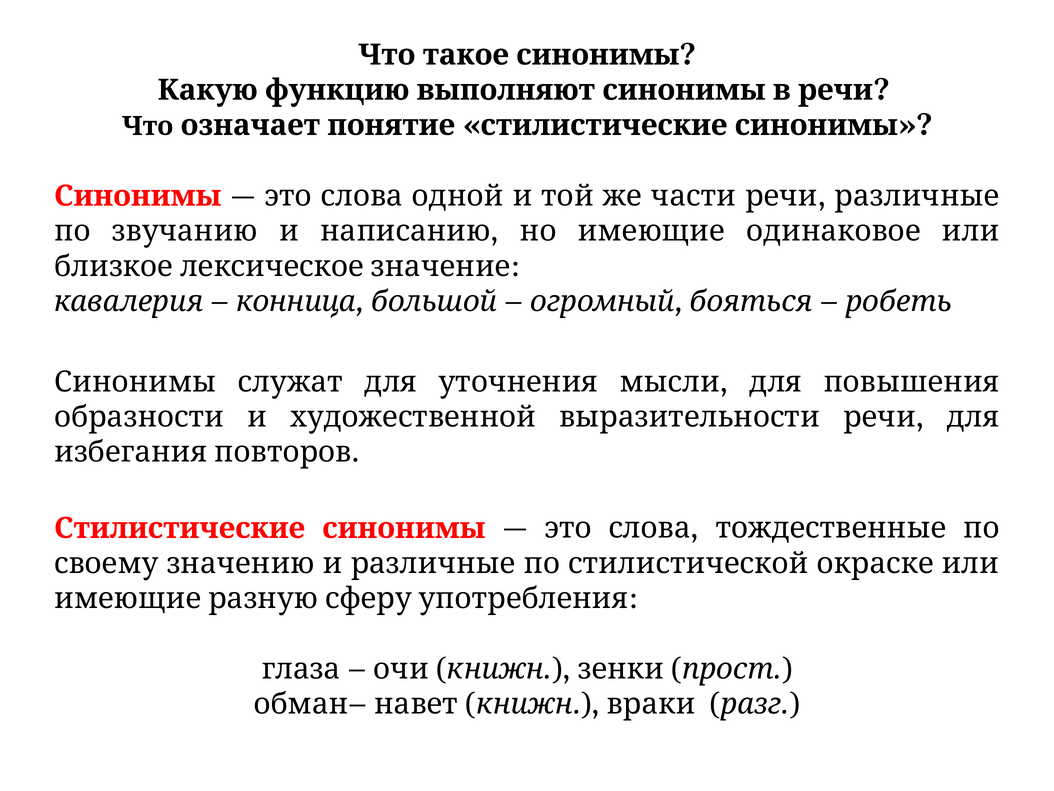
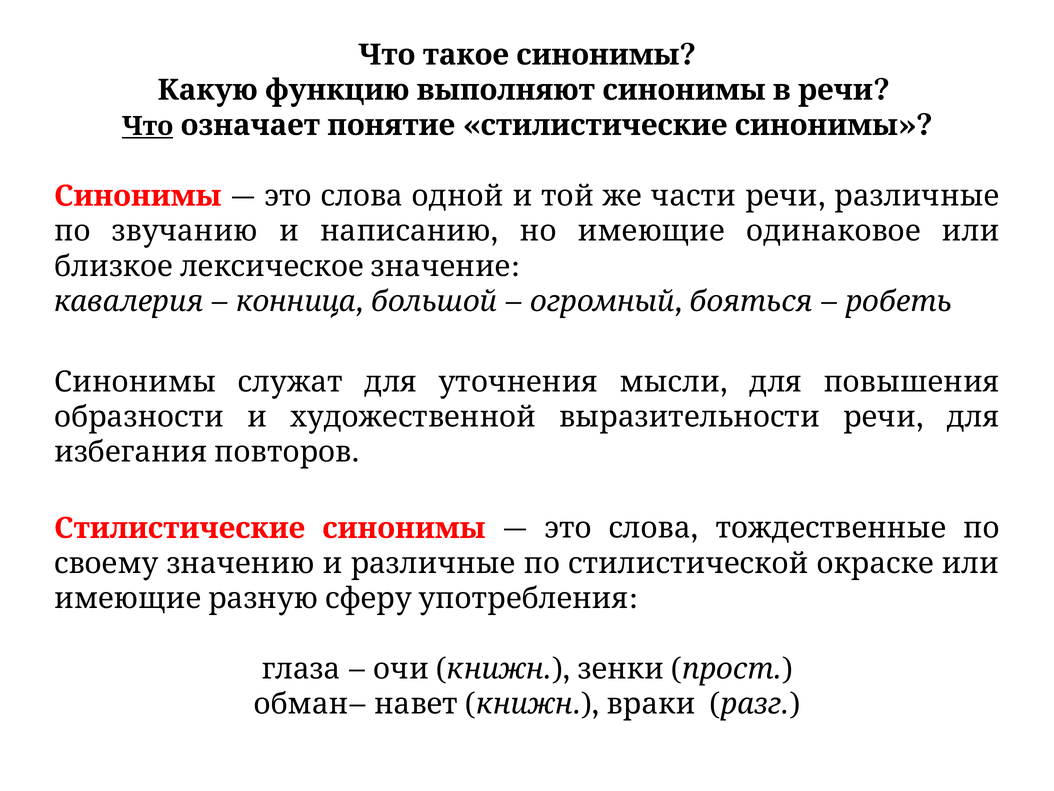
Что underline: none -> present (148, 126)
